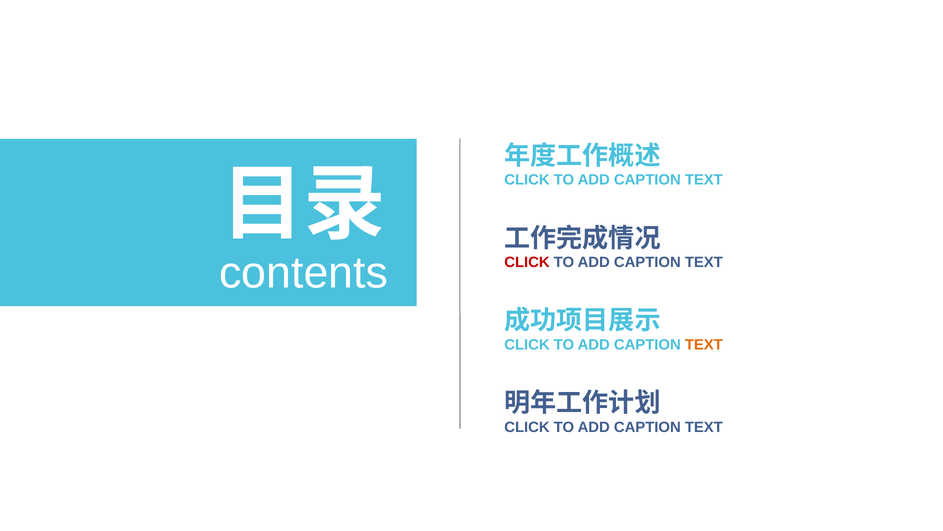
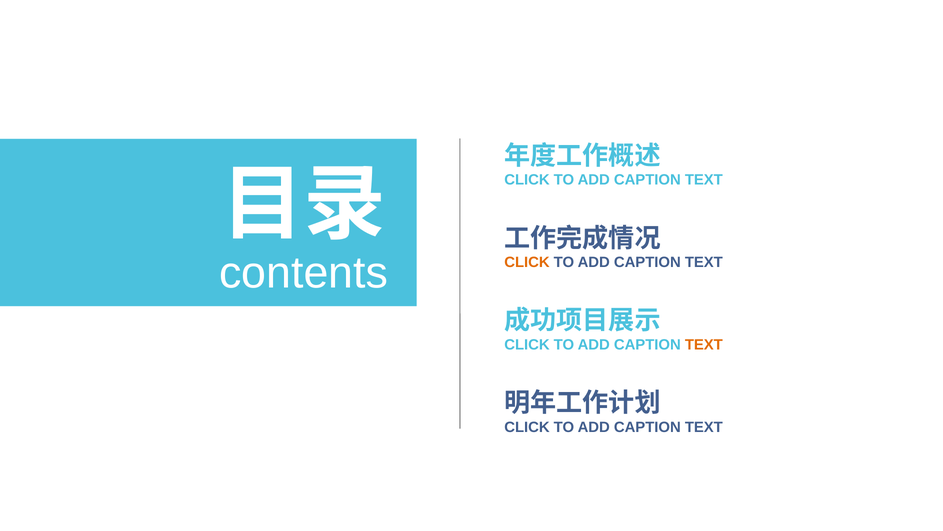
CLICK colour: red -> orange (527, 262)
